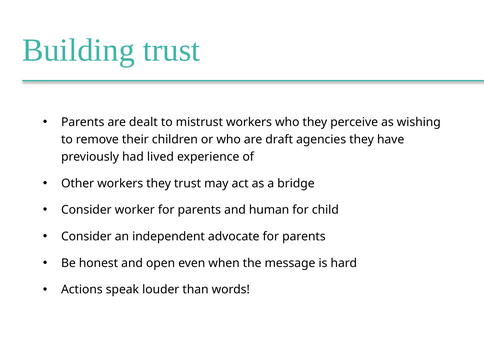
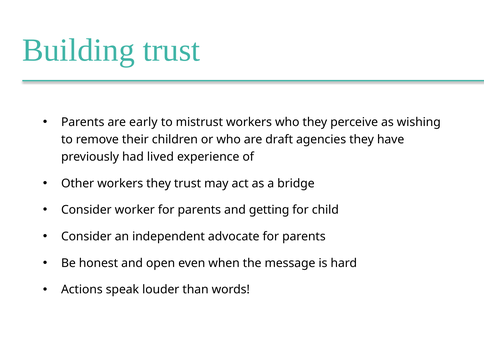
dealt: dealt -> early (143, 122)
human: human -> getting (269, 210)
